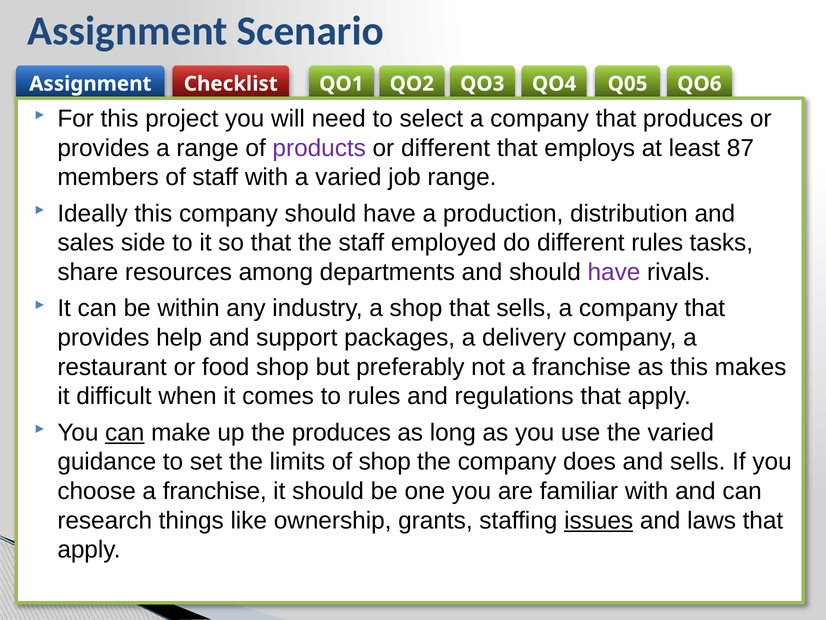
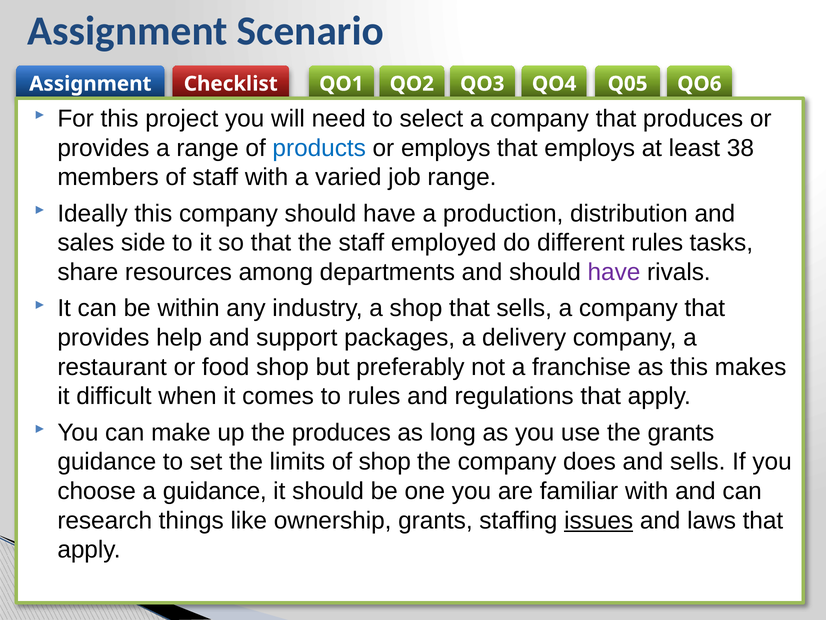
products colour: purple -> blue (319, 148)
or different: different -> employs (446, 148)
87: 87 -> 38 (740, 148)
can underline: present -> none (125, 432)
the varied: varied -> grants (681, 432)
choose a franchise: franchise -> guidance (215, 491)
